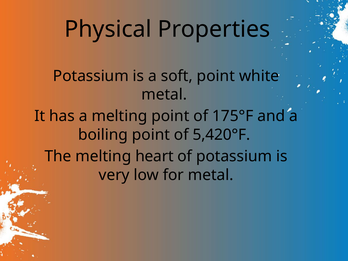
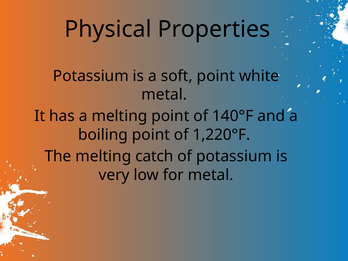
175°F: 175°F -> 140°F (233, 116)
5,420°F: 5,420°F -> 1,220°F (221, 135)
heart: heart -> catch (154, 156)
